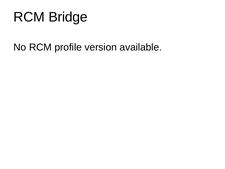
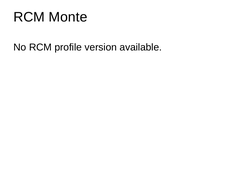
Bridge: Bridge -> Monte (68, 17)
